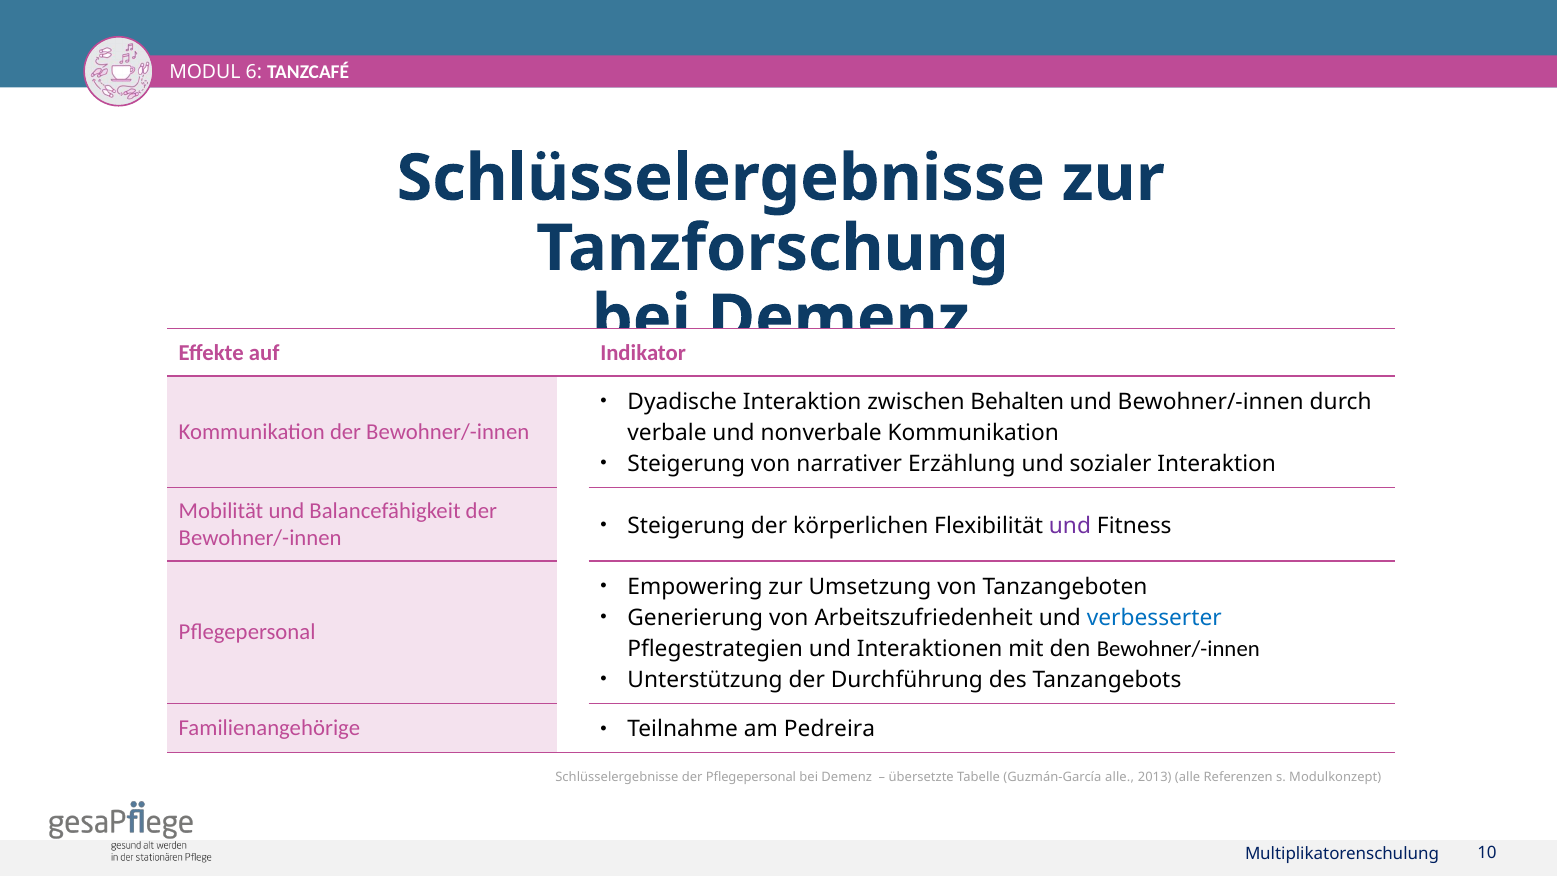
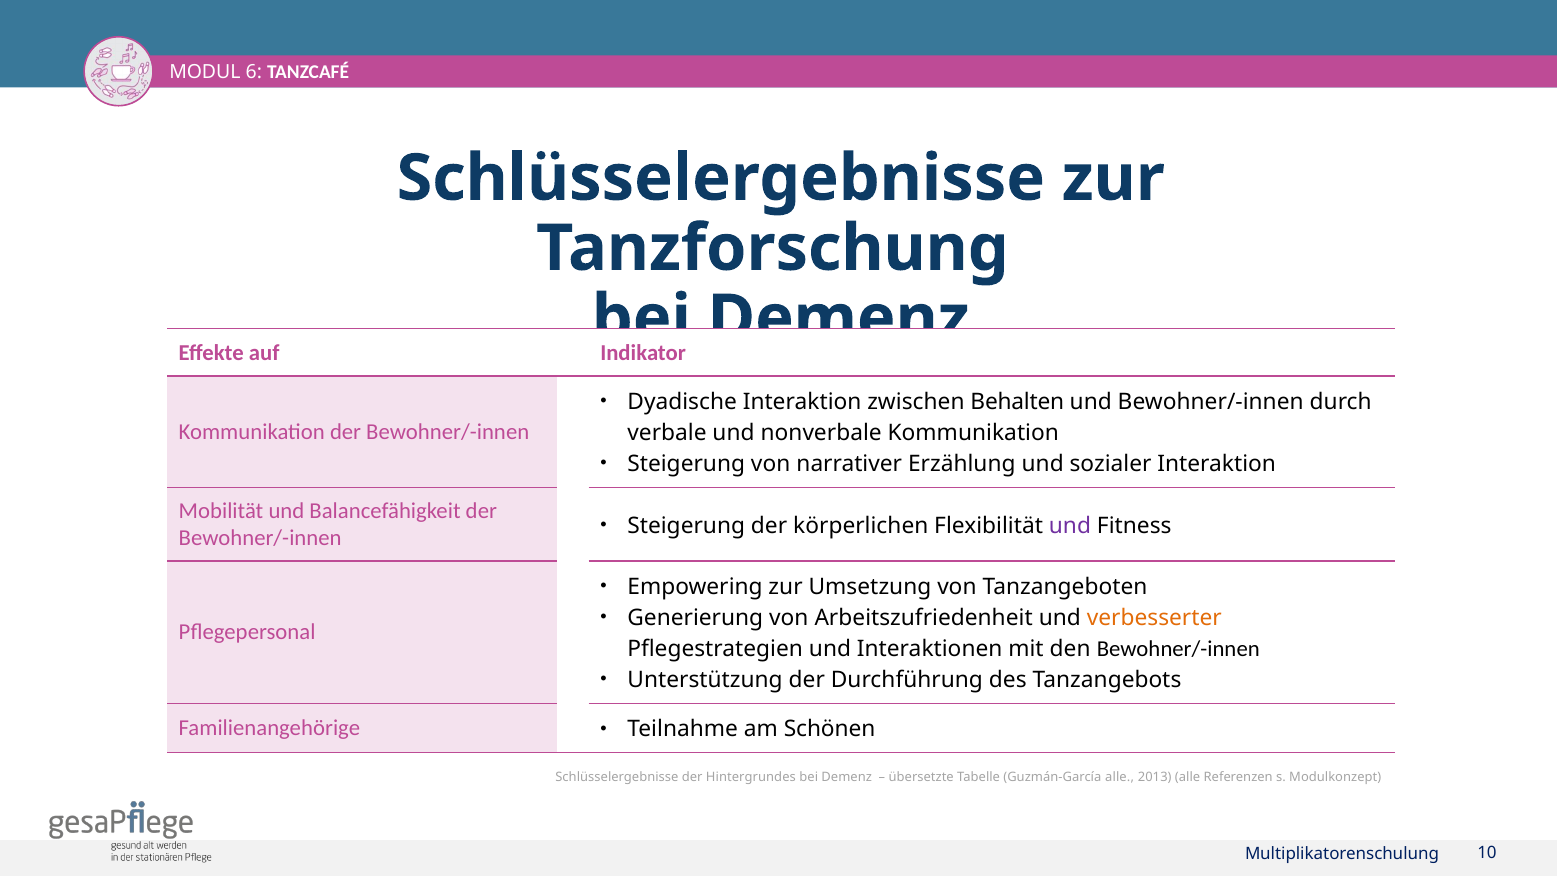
verbesserter colour: blue -> orange (1154, 618)
Pedreira: Pedreira -> Schönen (830, 729)
der Pflegepersonal: Pflegepersonal -> Hintergrundes (751, 777)
